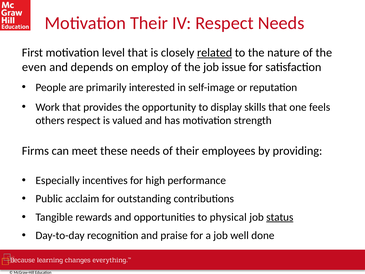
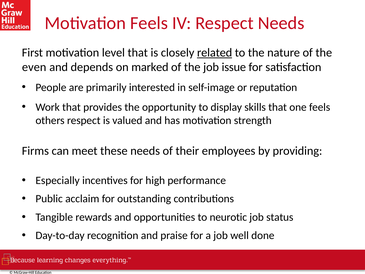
Motivation Their: Their -> Feels (149, 23)
employ: employ -> marked (150, 67)
physical: physical -> neurotic (228, 217)
status underline: present -> none (280, 217)
